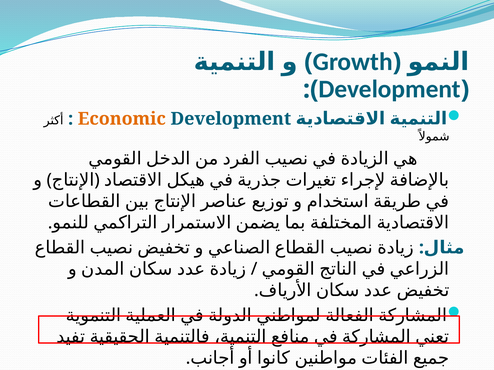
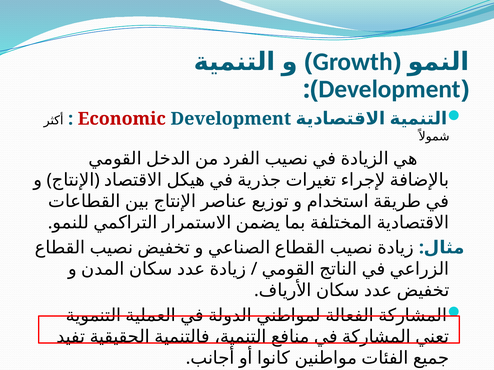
Economic colour: orange -> red (122, 119)
